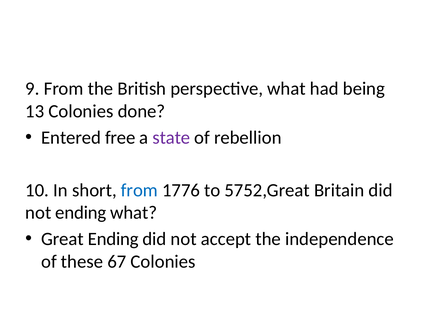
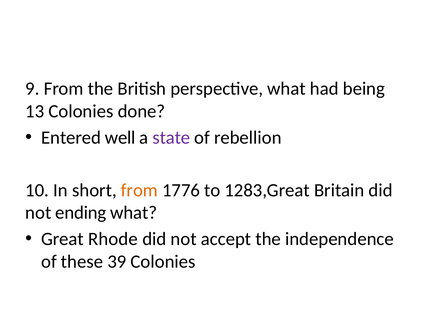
free: free -> well (120, 137)
from colour: blue -> orange (139, 190)
5752,Great: 5752,Great -> 1283,Great (267, 190)
Great Ending: Ending -> Rhode (113, 239)
67: 67 -> 39 (117, 261)
